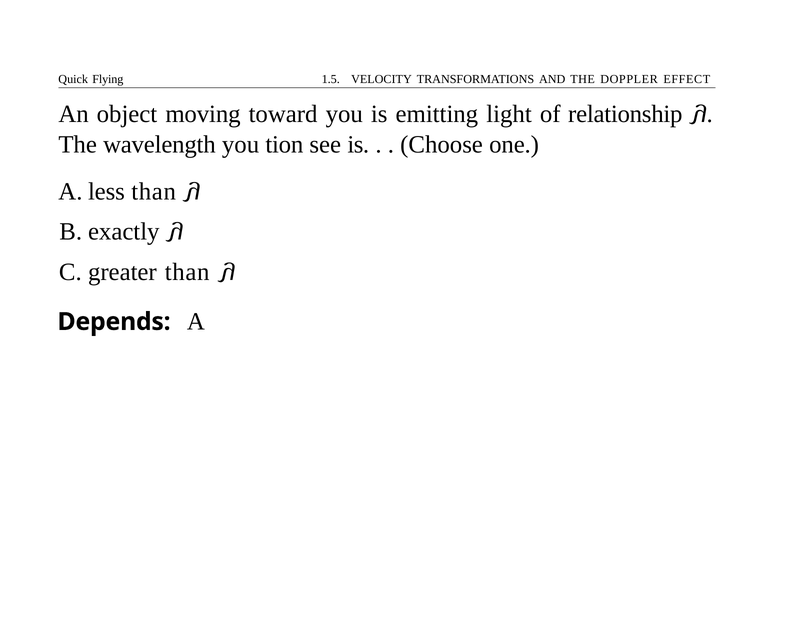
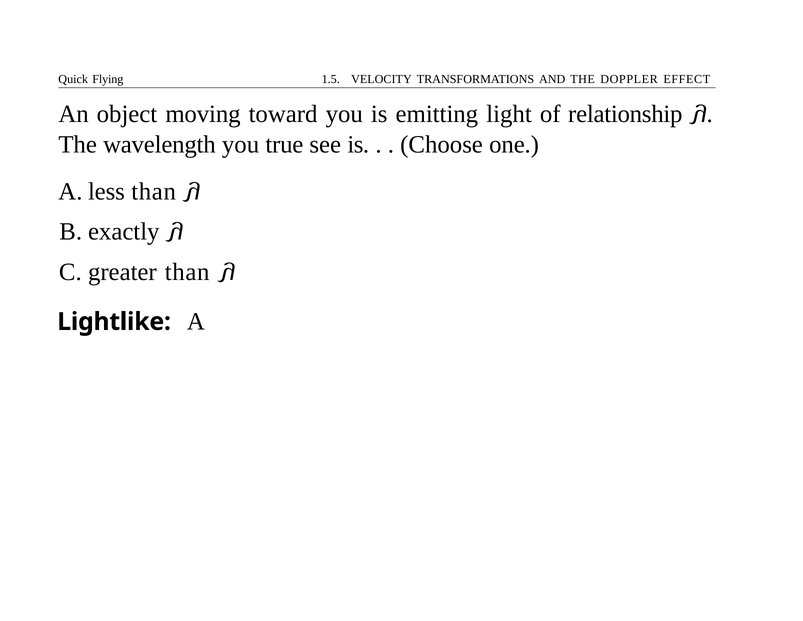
tion: tion -> true (284, 144)
Depends: Depends -> Lightlike (114, 321)
